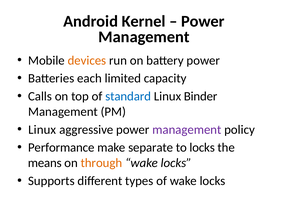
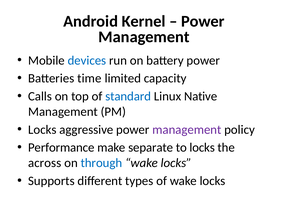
devices colour: orange -> blue (87, 60)
each: each -> time (89, 78)
Binder: Binder -> Native (201, 96)
Linux: Linux -> Locks (42, 130)
means: means -> across (45, 163)
through colour: orange -> blue (101, 163)
